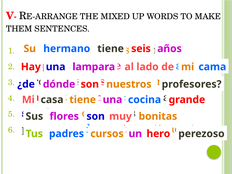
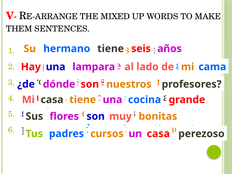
un hero: hero -> casa (158, 134)
